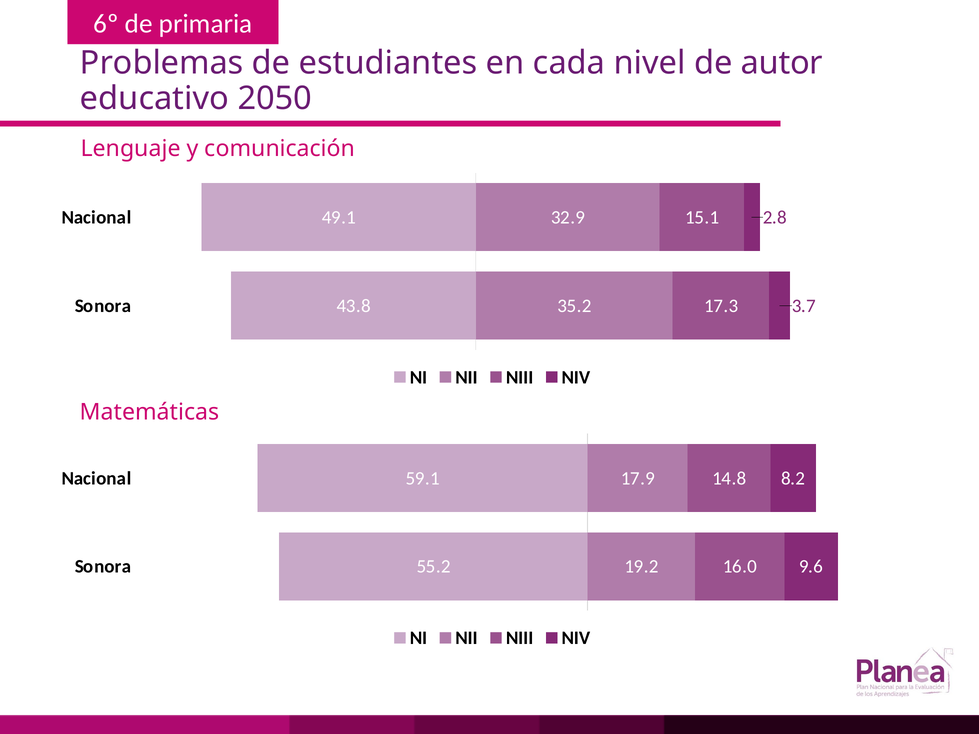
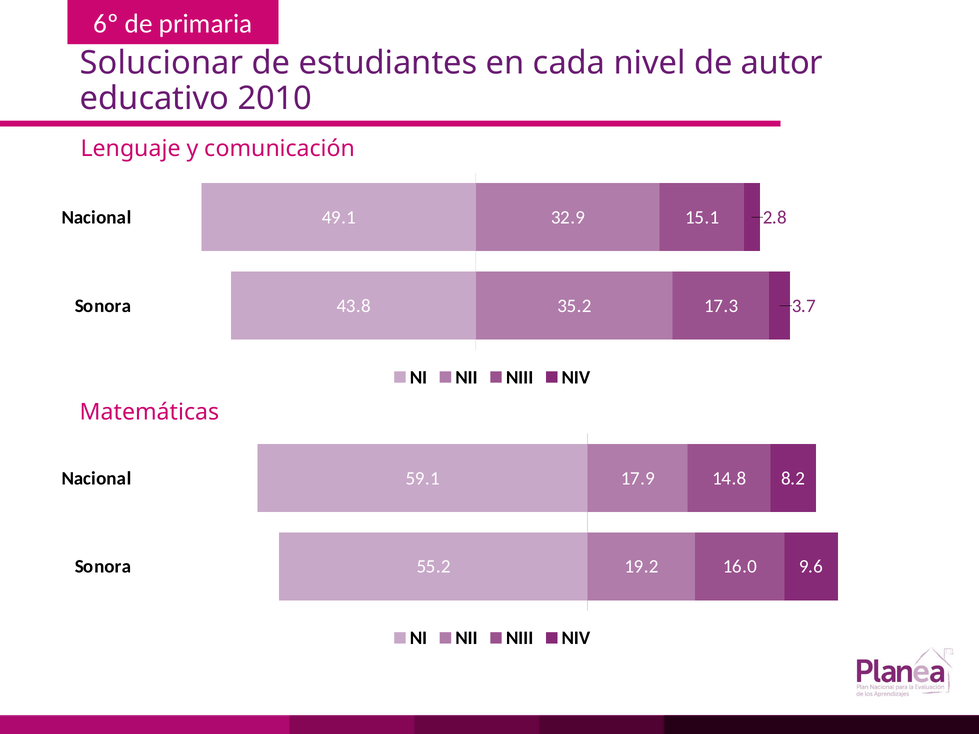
Problemas: Problemas -> Solucionar (162, 63)
2050: 2050 -> 2010 (275, 98)
